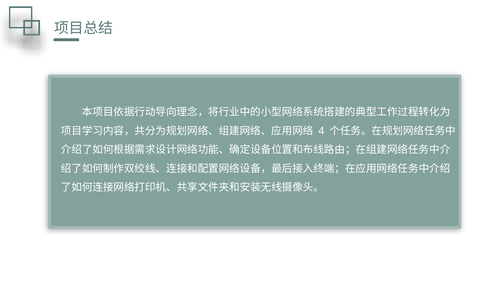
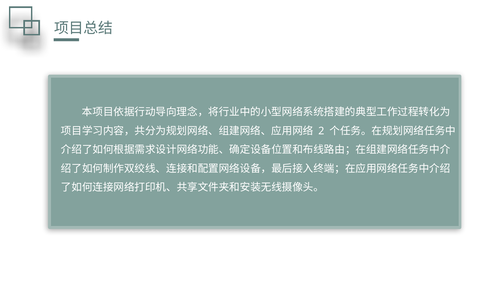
4: 4 -> 2 (321, 131)
